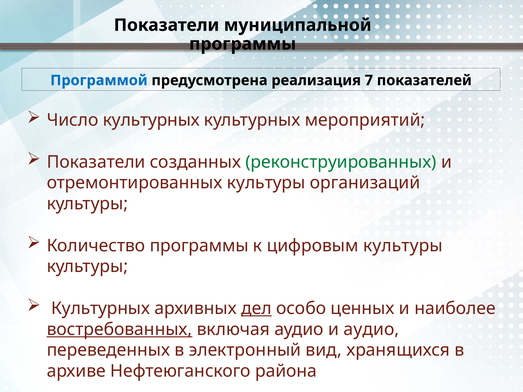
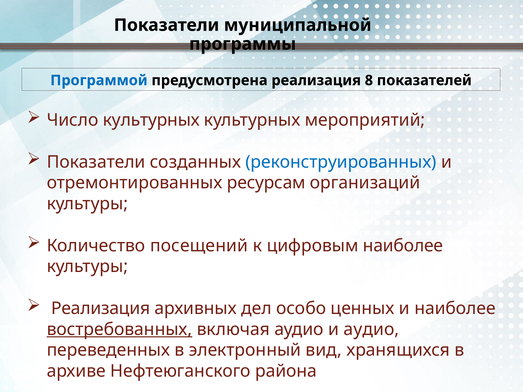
7: 7 -> 8 (369, 80)
реконструированных colour: green -> blue (341, 162)
отремонтированных культуры: культуры -> ресурсам (266, 183)
Количество программы: программы -> посещений (199, 246)
цифровым культуры: культуры -> наиболее (403, 246)
Культурных: Культурных -> Реализация (101, 309)
дел underline: present -> none (257, 309)
